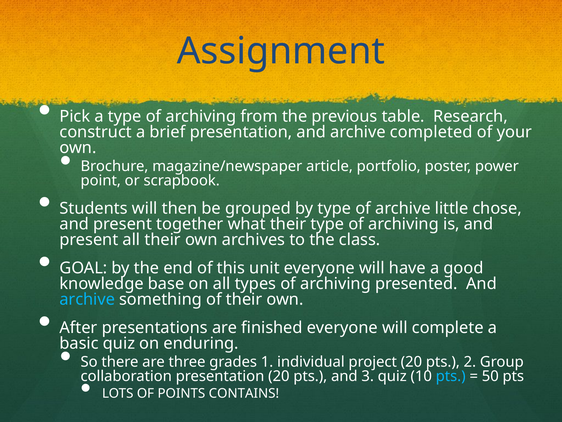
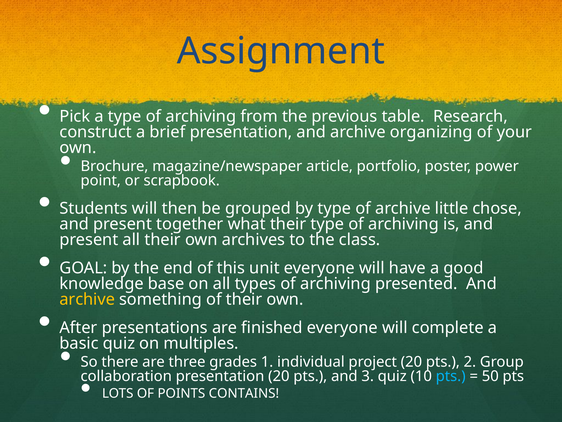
completed: completed -> organizing (431, 132)
archive colour: light blue -> yellow (87, 299)
enduring: enduring -> multiples (201, 343)
